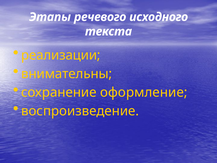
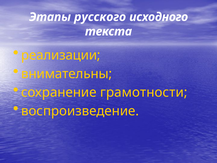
речевого: речевого -> русского (100, 17)
оформление: оформление -> грамотности (144, 92)
